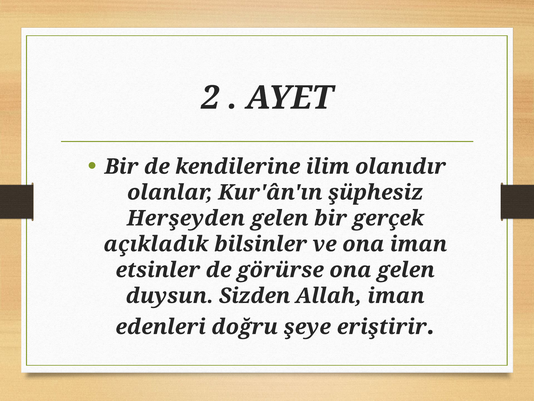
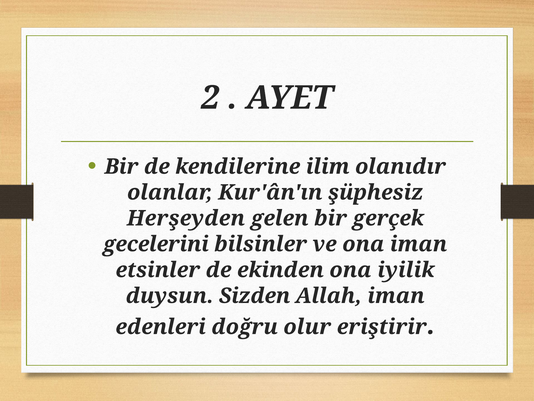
açıkladık: açıkladık -> gecelerini (156, 244)
görürse: görürse -> ekinden (280, 270)
ona gelen: gelen -> iyilik (406, 270)
şeye: şeye -> olur (307, 327)
